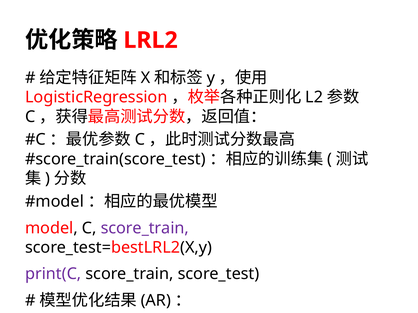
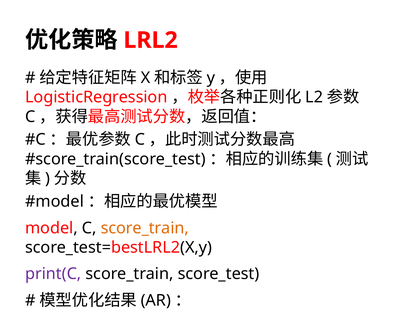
score_train colour: purple -> orange (145, 228)
